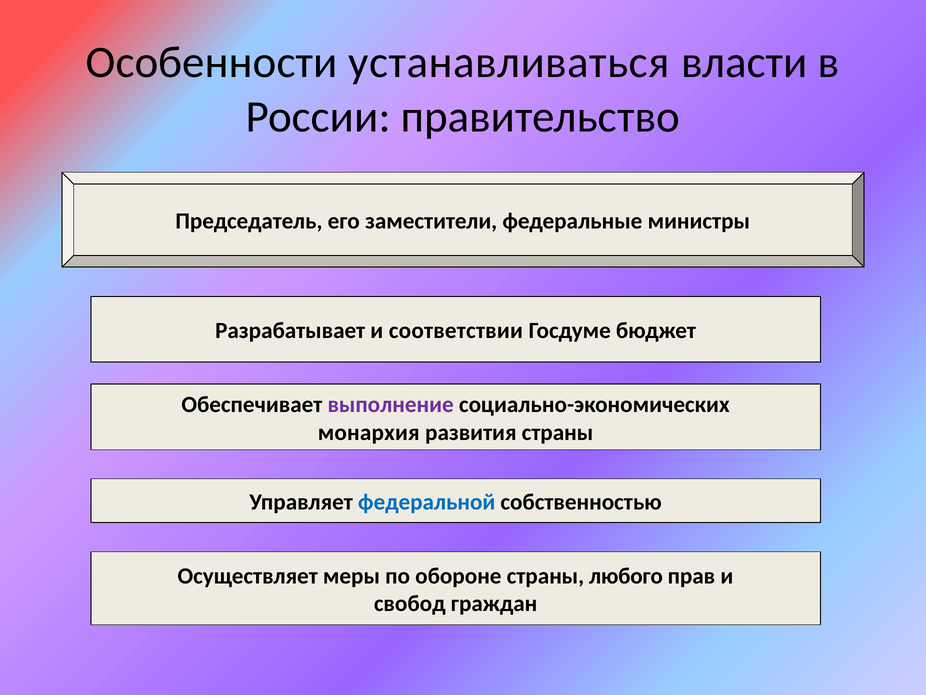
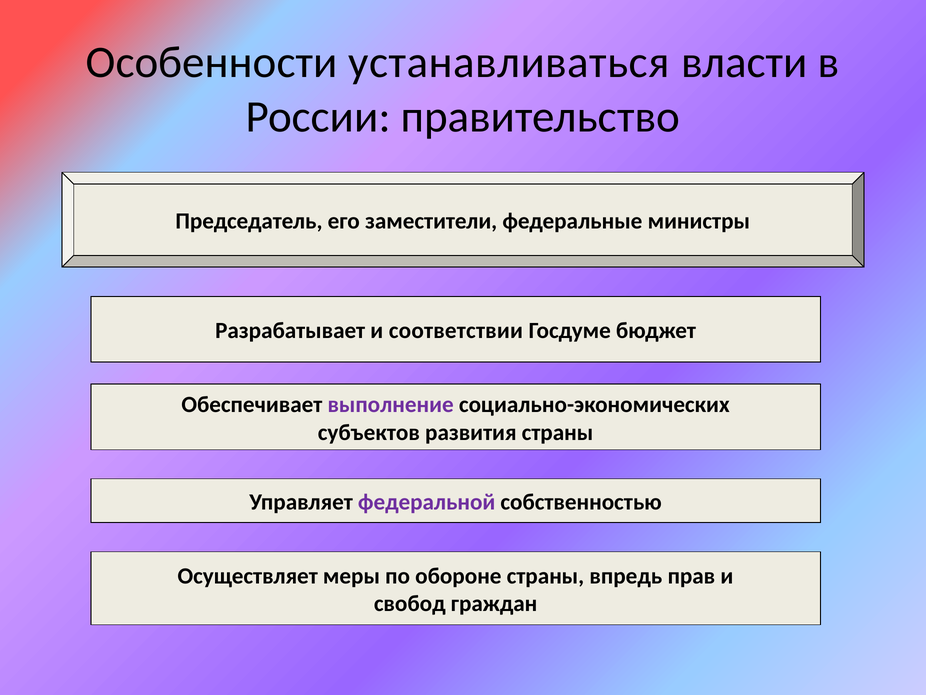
монархия: монархия -> субъектов (369, 432)
федеральной colour: blue -> purple (427, 502)
любого: любого -> впредь (626, 576)
